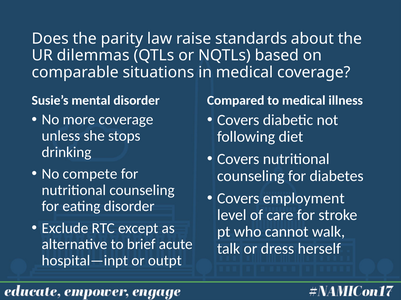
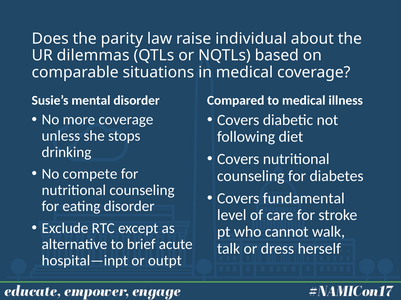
standards: standards -> individual (251, 39)
employment: employment -> fundamental (304, 199)
